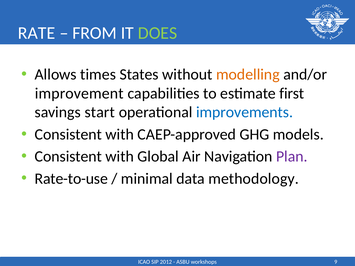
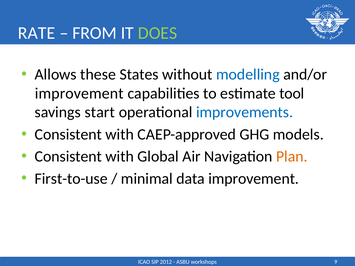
times: times -> these (98, 74)
modelling colour: orange -> blue (248, 74)
first: first -> tool (292, 93)
Plan colour: purple -> orange (292, 157)
Rate-to-use: Rate-to-use -> First-to-use (71, 179)
data methodology: methodology -> improvement (254, 179)
